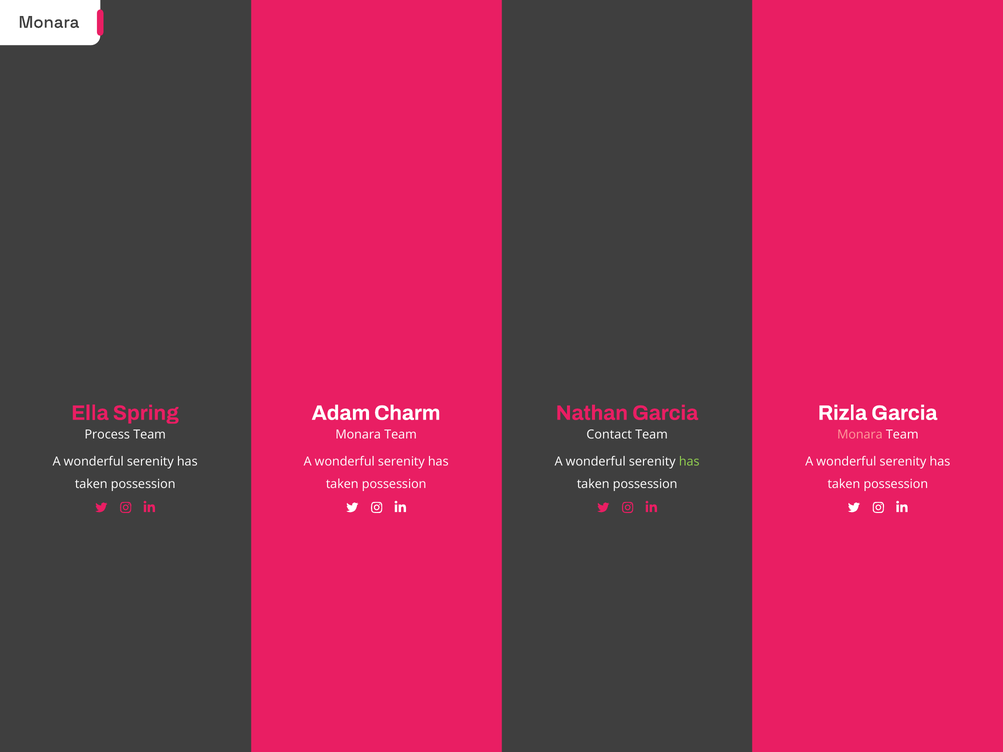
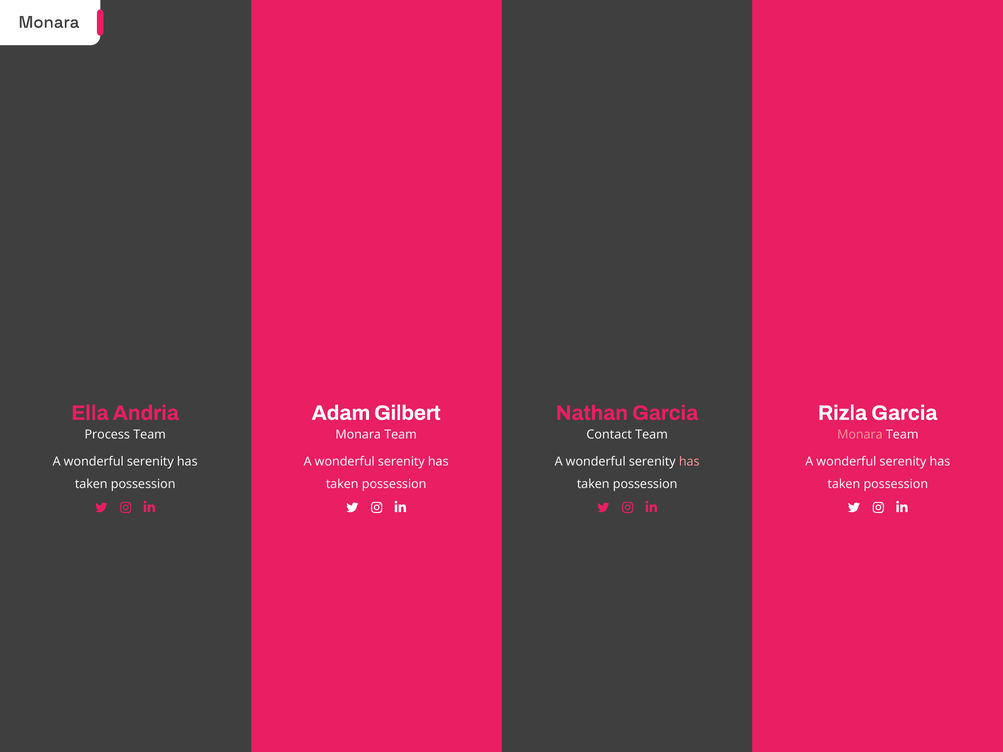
Spring: Spring -> Andria (146, 413)
Charm: Charm -> Gilbert (407, 413)
has colour: light green -> pink (689, 462)
